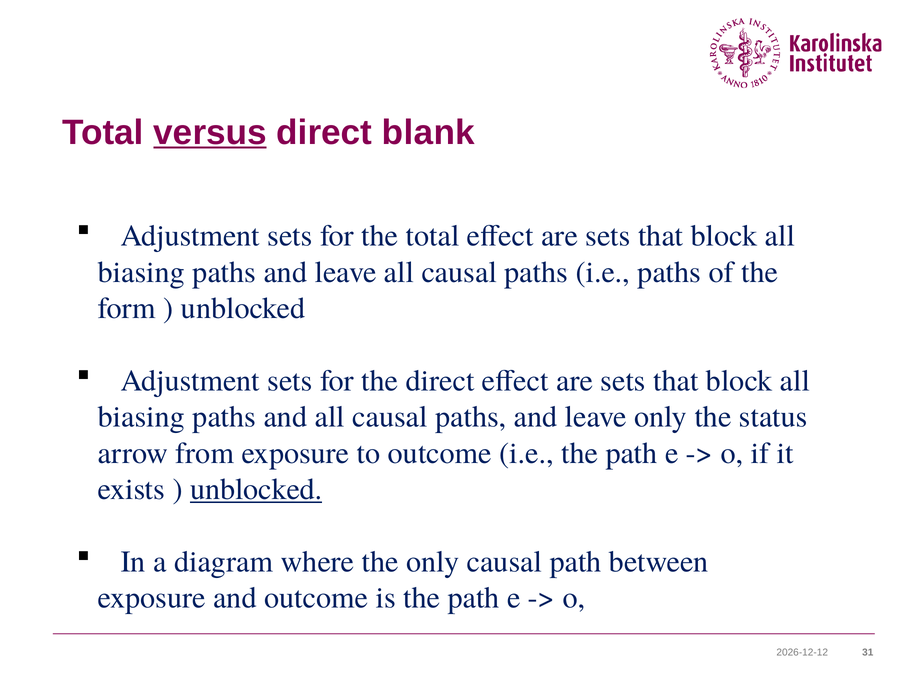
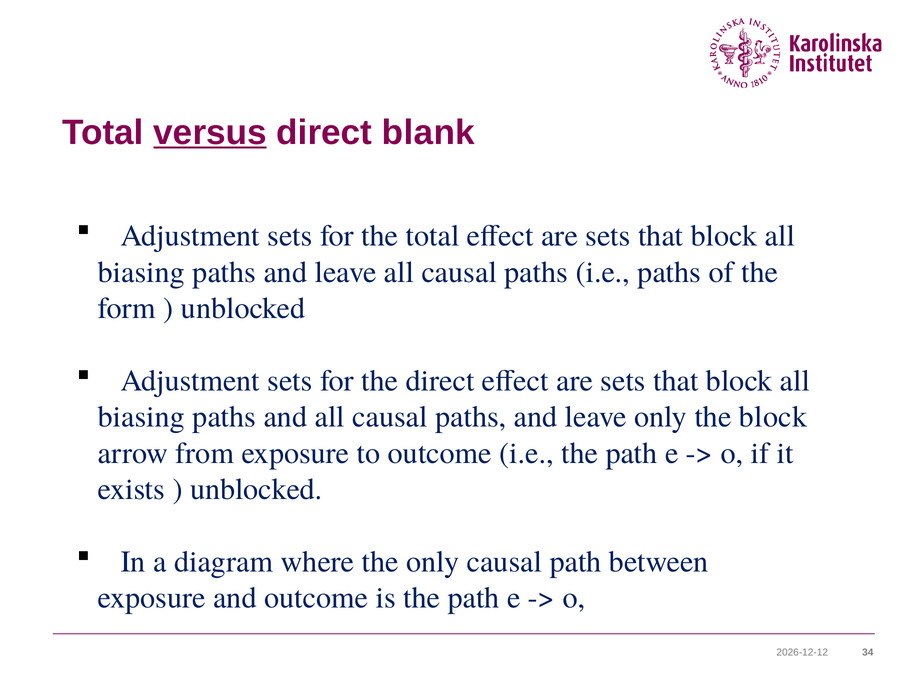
the status: status -> block (773, 417)
unblocked underline: present -> none (256, 489)
31: 31 -> 34 (868, 652)
